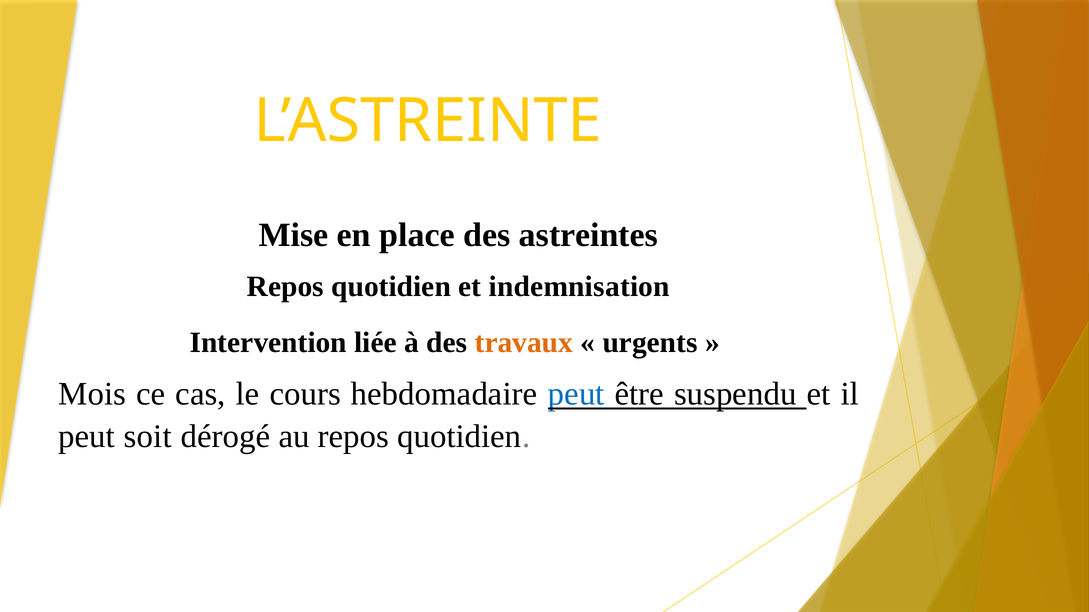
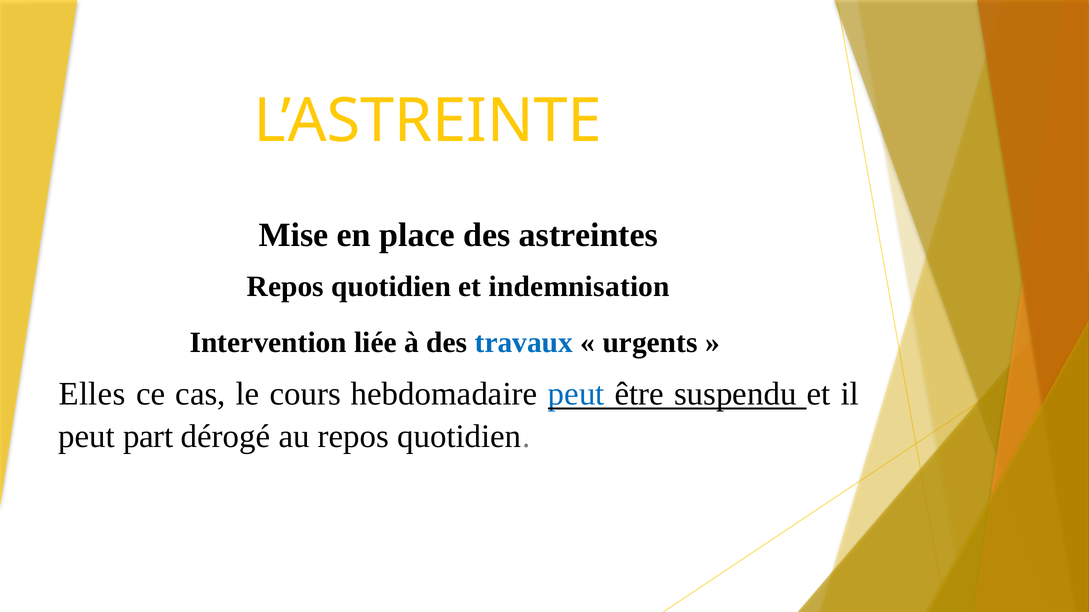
travaux colour: orange -> blue (524, 343)
Mois: Mois -> Elles (92, 394)
soit: soit -> part (148, 437)
